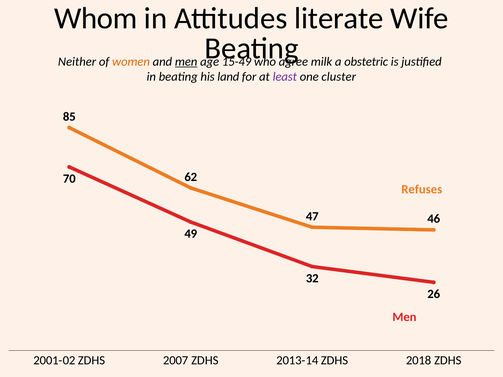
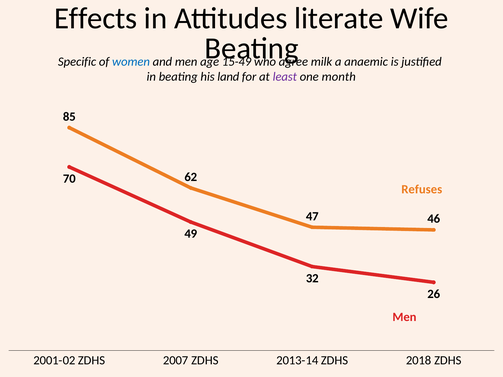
Whom: Whom -> Effects (96, 18)
Neither: Neither -> Specific (77, 62)
women colour: orange -> blue (131, 62)
men underline: present -> none (186, 62)
obstetric: obstetric -> anaemic (366, 62)
cluster: cluster -> month (339, 77)
